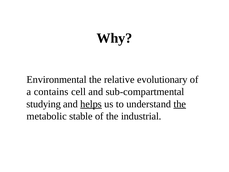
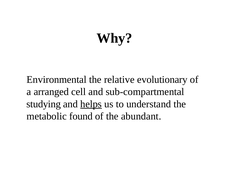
contains: contains -> arranged (51, 92)
the underline: present -> none (180, 104)
stable: stable -> found (81, 116)
industrial: industrial -> abundant (141, 116)
